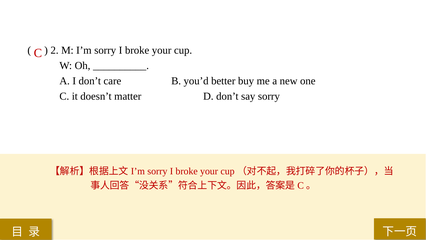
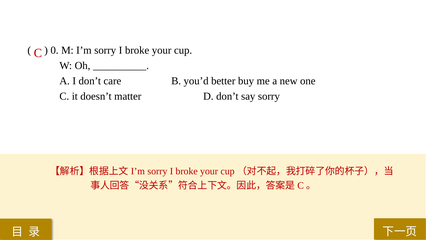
2: 2 -> 0 (55, 50)
